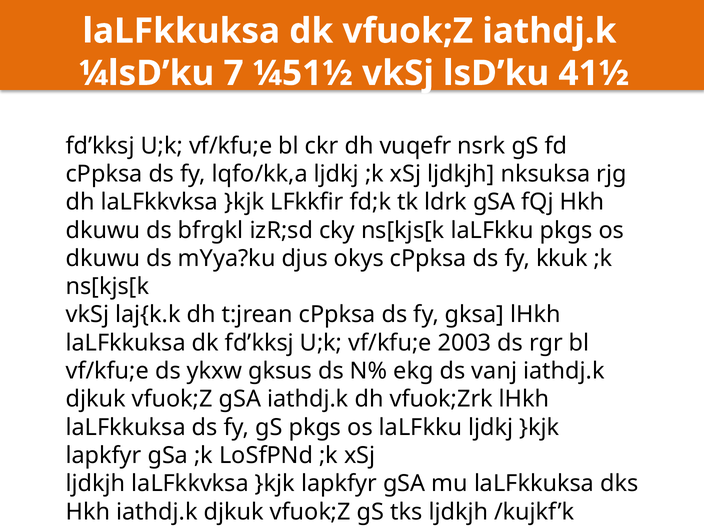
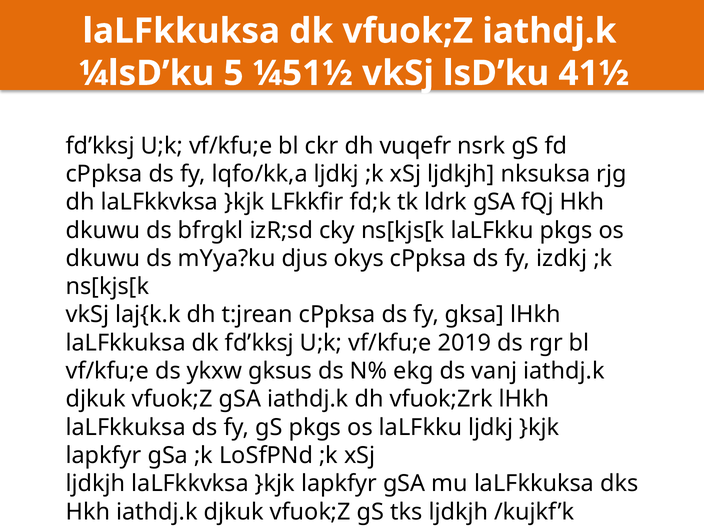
7: 7 -> 5 (234, 73)
kkuk: kkuk -> izdkj (562, 258)
2003: 2003 -> 2019 (465, 343)
